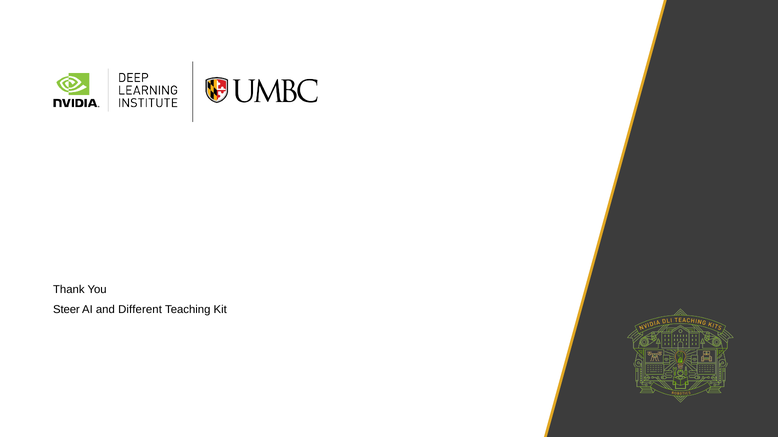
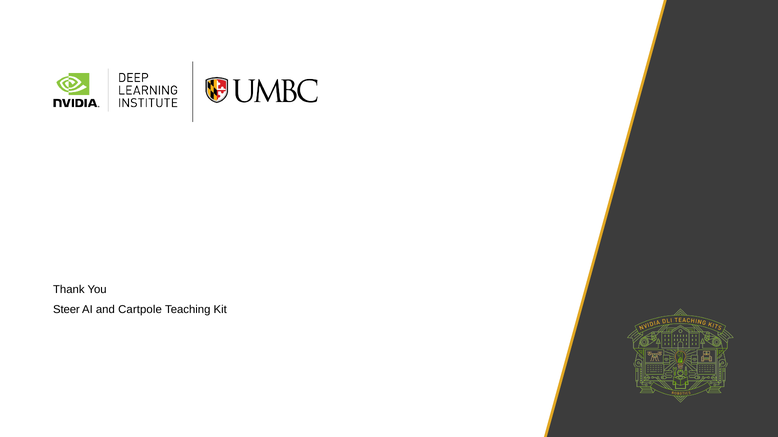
Different: Different -> Cartpole (140, 310)
